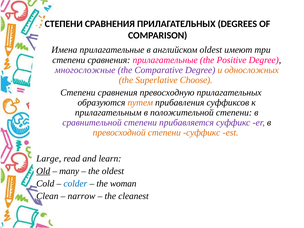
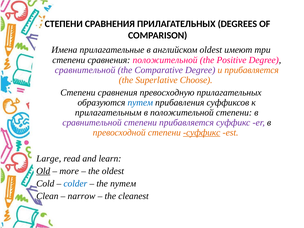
сравнения прилагательные: прилагательные -> положительной (165, 60)
многосложные: многосложные -> сравнительной (85, 70)
и односложных: односложных -> прибавляется (252, 70)
путем colour: orange -> blue (140, 102)
суффикс underline: none -> present (202, 133)
many: many -> more (69, 171)
the woman: woman -> путем (123, 184)
